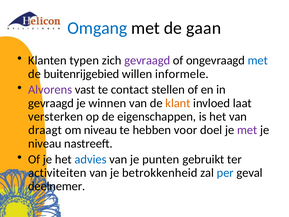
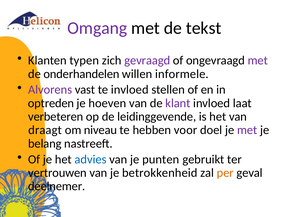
Omgang colour: blue -> purple (97, 28)
gaan: gaan -> tekst (204, 28)
met colour: blue -> purple (258, 60)
buitenrijgebied: buitenrijgebied -> onderhandelen (82, 74)
te contact: contact -> invloed (130, 90)
gevraagd: gevraagd -> optreden (51, 103)
winnen: winnen -> hoeven (107, 103)
klant colour: orange -> purple (178, 103)
versterken: versterken -> verbeteren (56, 116)
eigenschappen: eigenschappen -> leidinggevende (157, 116)
niveau: niveau -> belang (45, 143)
activiteiten: activiteiten -> vertrouwen (57, 173)
per colour: blue -> orange (225, 173)
